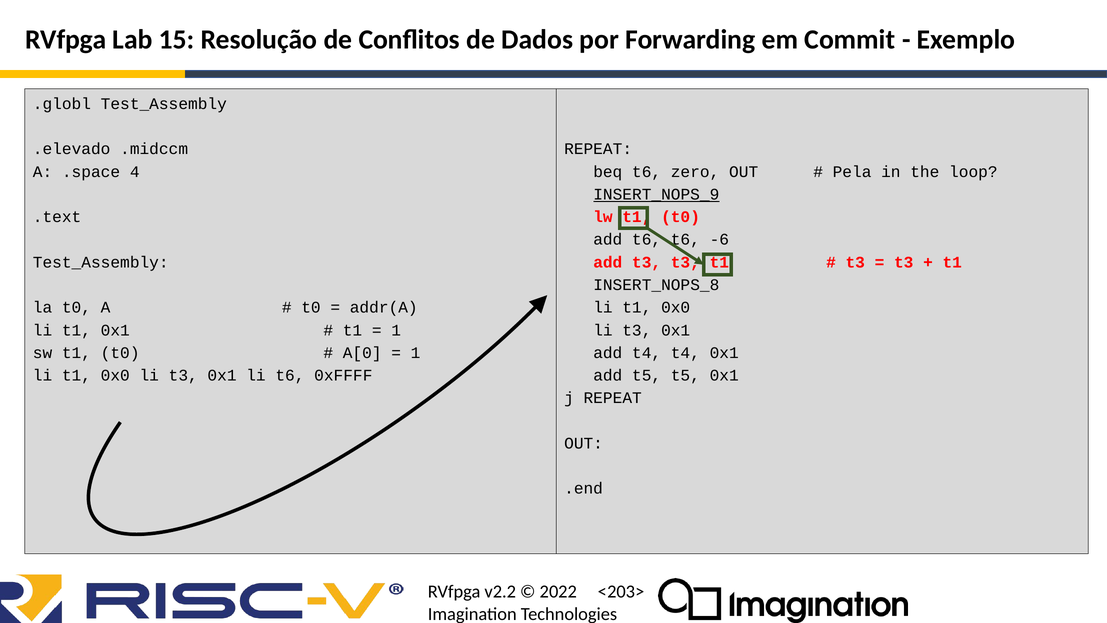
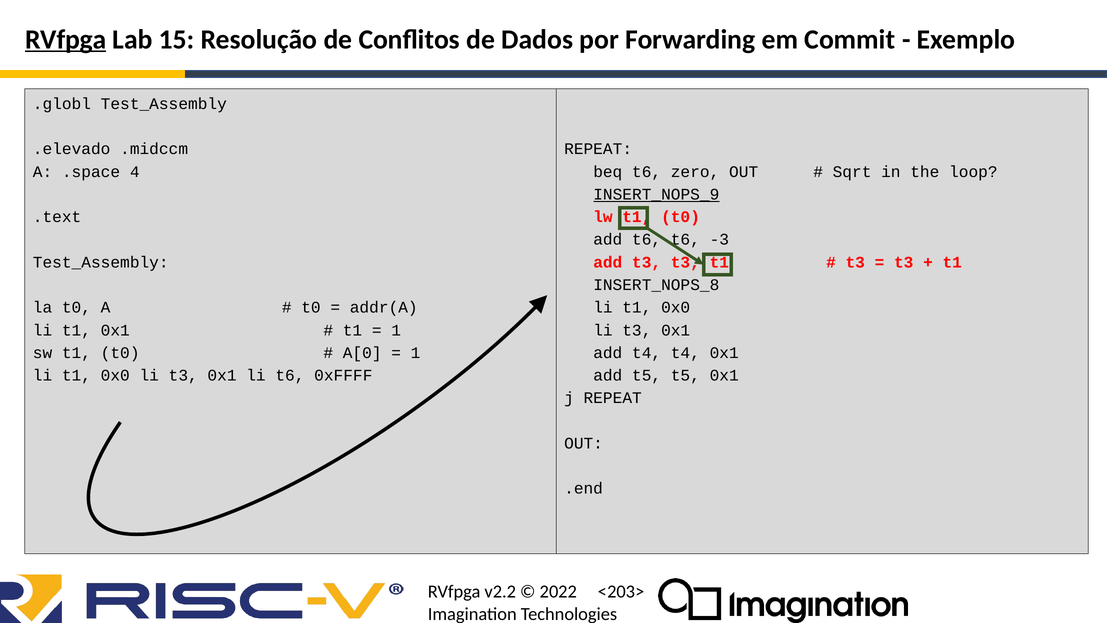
RVfpga underline: none -> present (66, 39)
Pela: Pela -> Sqrt (852, 172)
-6: -6 -> -3 (719, 240)
